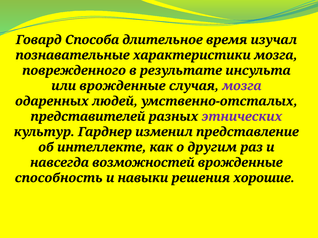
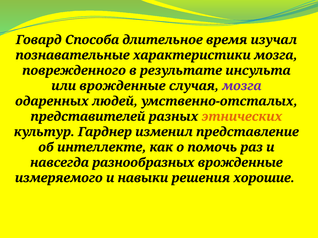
этнических colour: purple -> orange (242, 117)
другим: другим -> помочь (212, 148)
возможностей: возможностей -> разнообразных (143, 163)
способность: способность -> измеряемого (59, 178)
